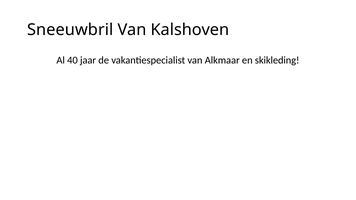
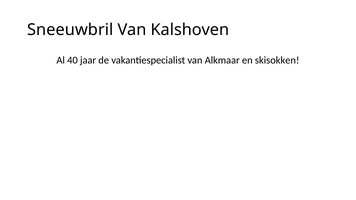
skikleding: skikleding -> skisokken (277, 60)
